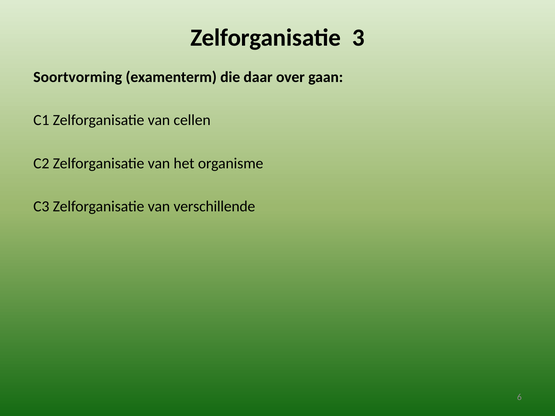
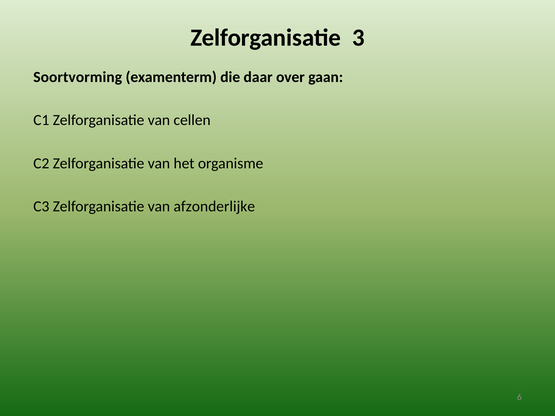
verschillende: verschillende -> afzonderlijke (214, 207)
